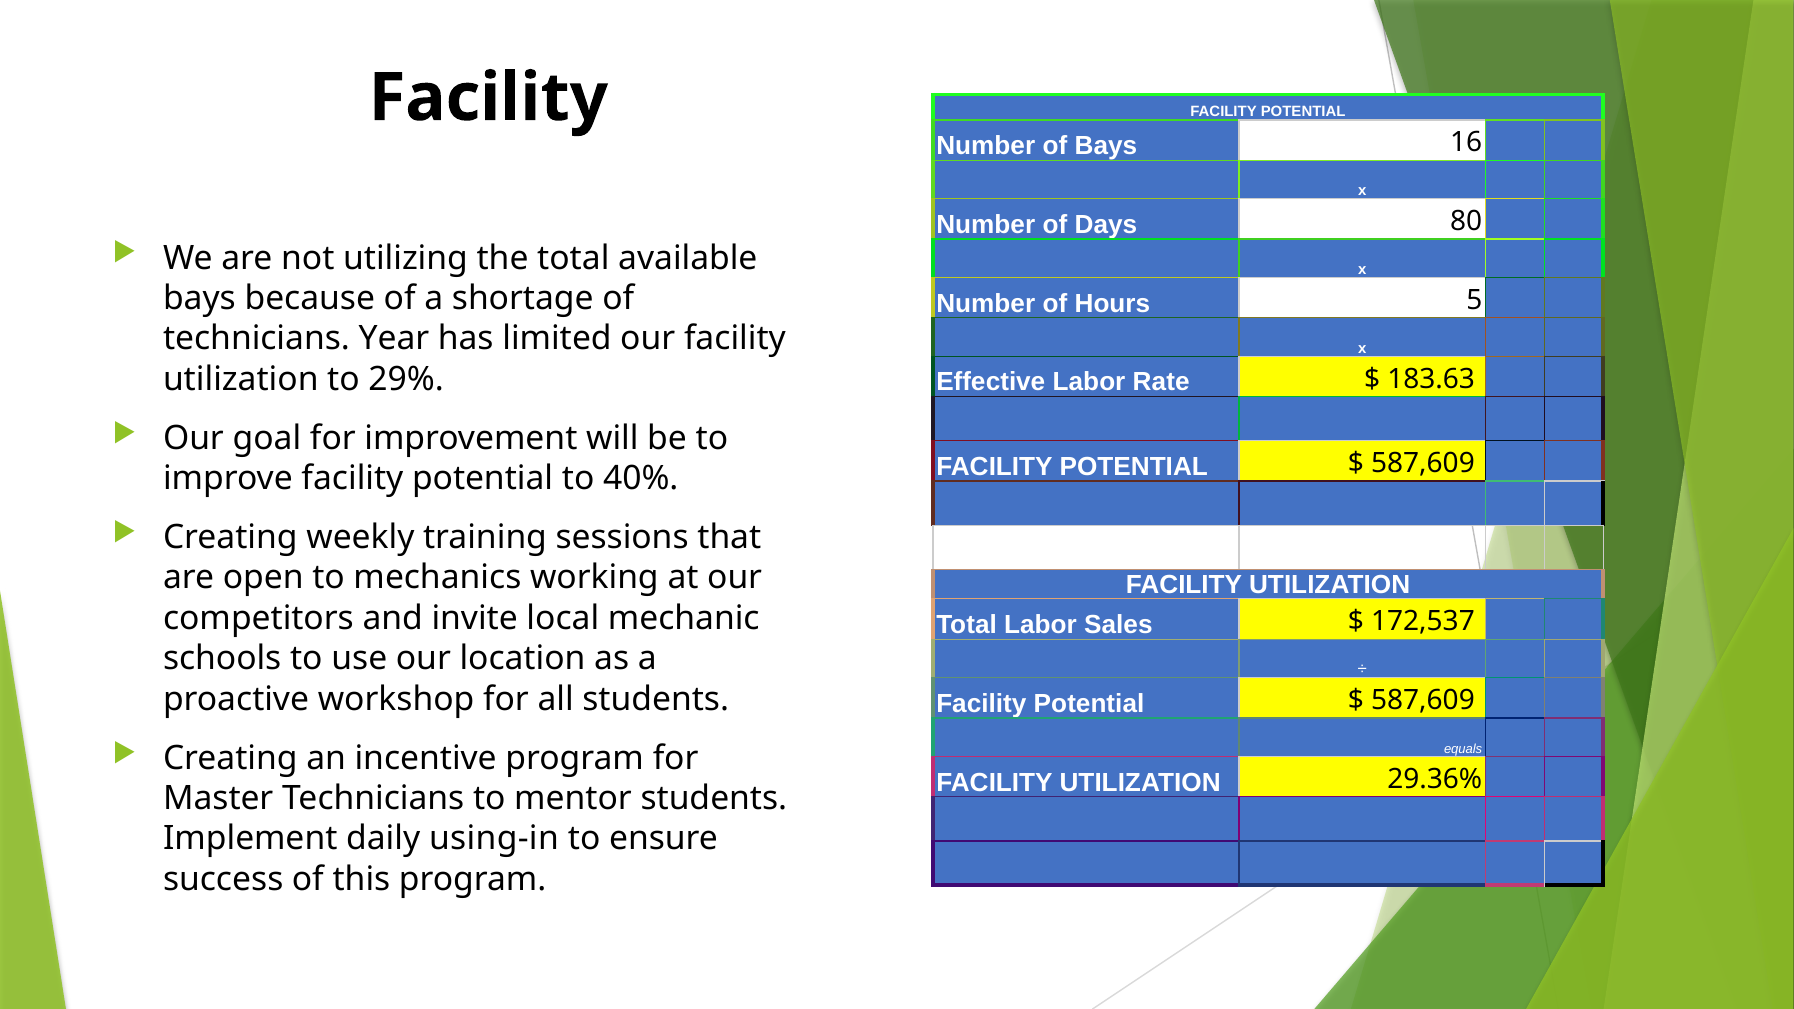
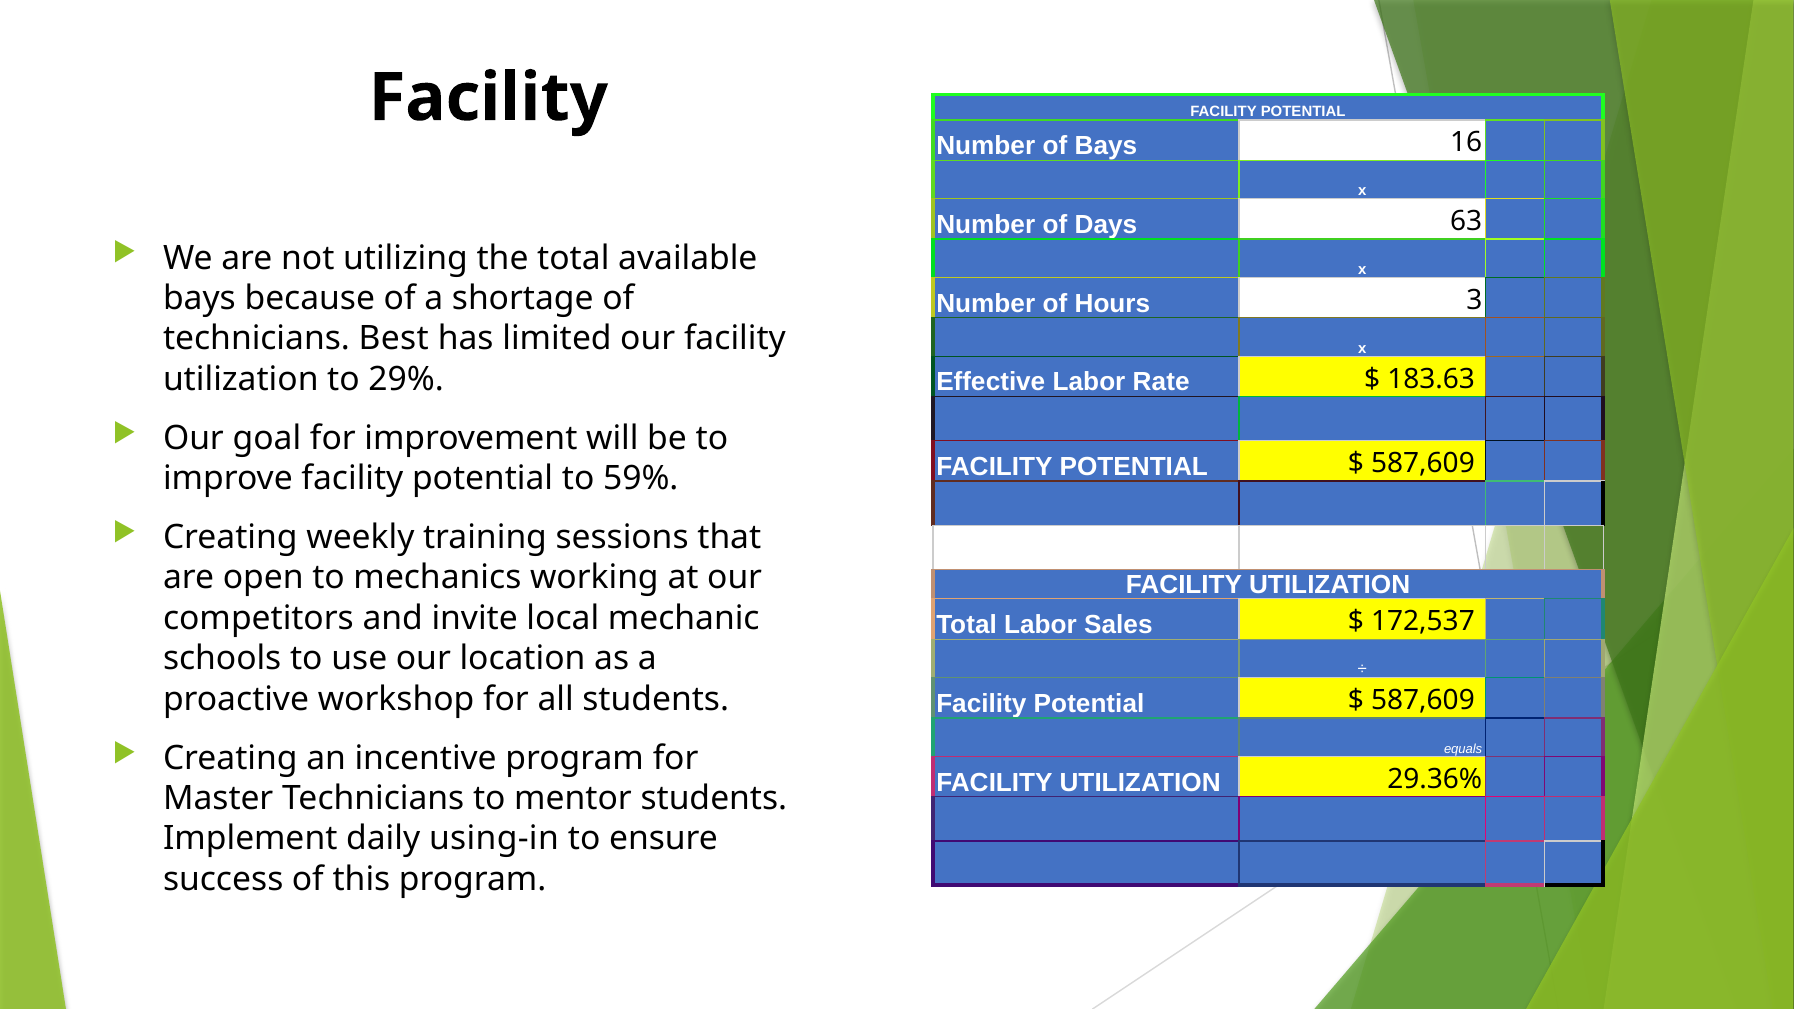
80: 80 -> 63 (1466, 221)
5: 5 -> 3 (1474, 300)
Year: Year -> Best (394, 339)
40%: 40% -> 59% (641, 479)
